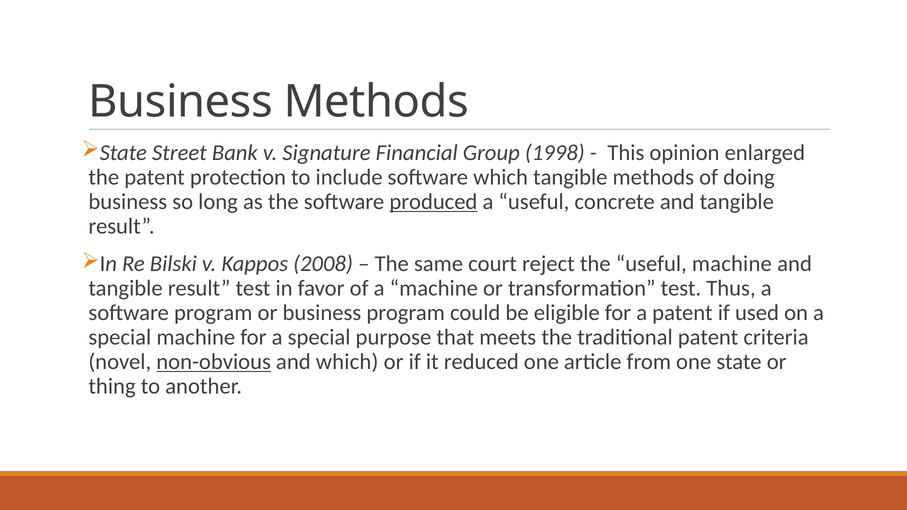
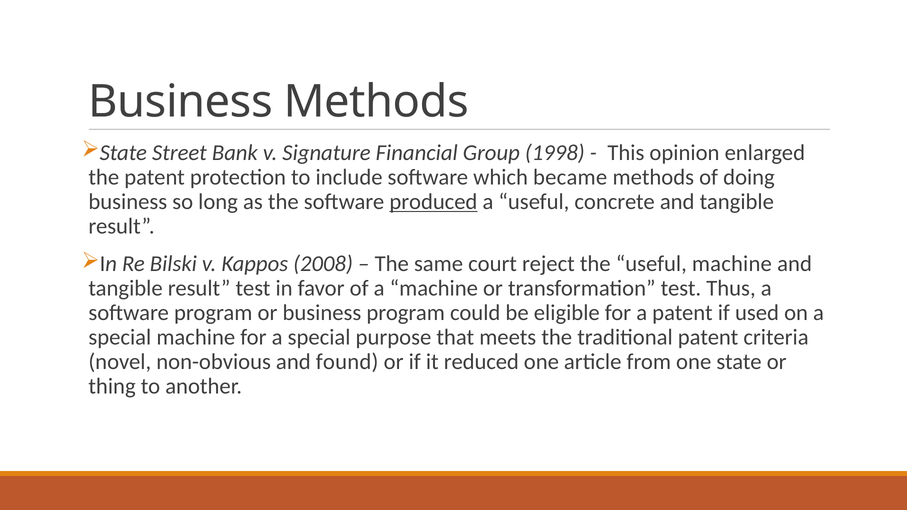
which tangible: tangible -> became (570, 177)
non-obvious underline: present -> none (214, 362)
and which: which -> found (347, 362)
